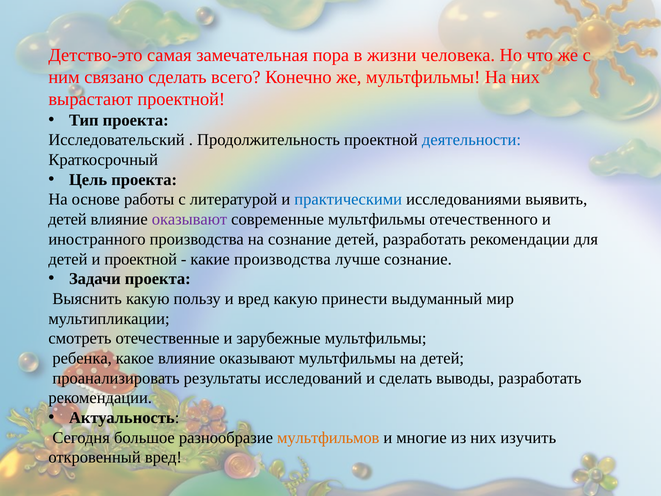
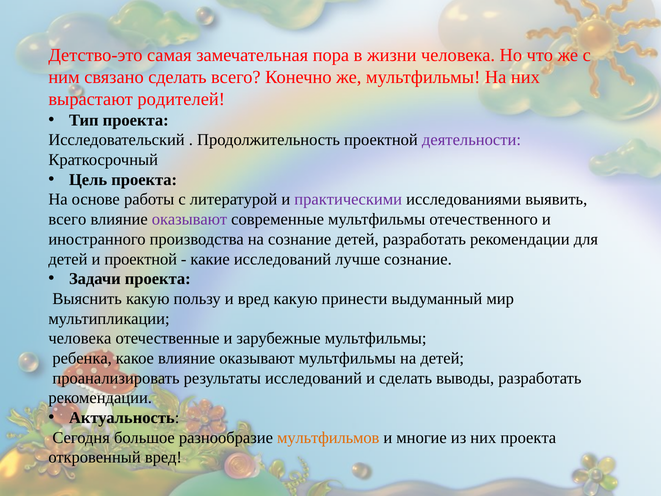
вырастают проектной: проектной -> родителей (181, 99)
деятельности colour: blue -> purple (472, 140)
практическими colour: blue -> purple (348, 199)
детей: детей -> всего (67, 219)
какие производства: производства -> исследований (283, 259)
смотреть: смотреть -> человека (80, 338)
них изучить: изучить -> проекта (528, 437)
